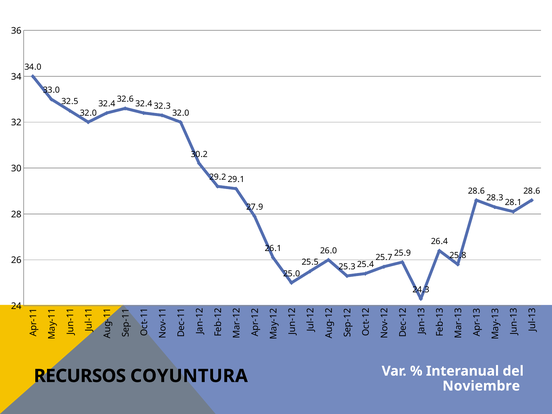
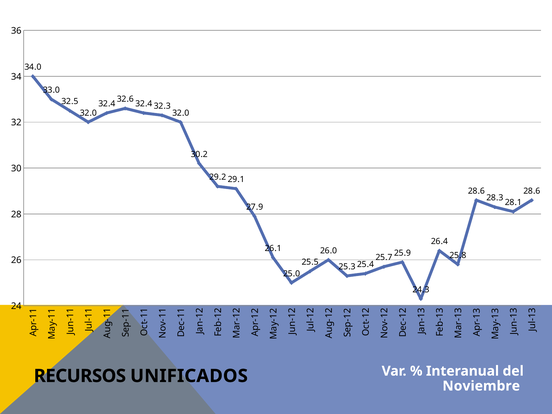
COYUNTURA: COYUNTURA -> UNIFICADOS (189, 376)
